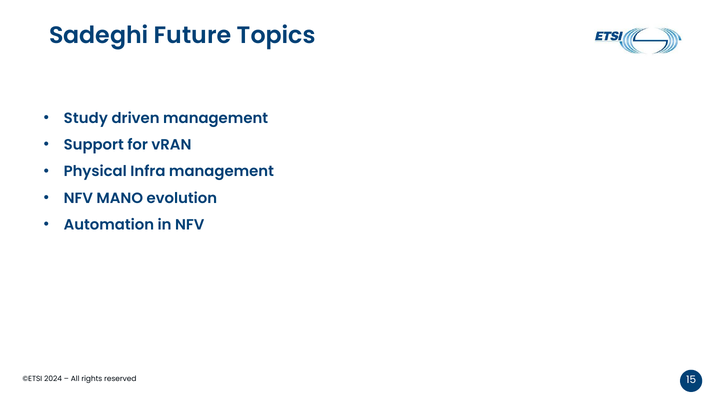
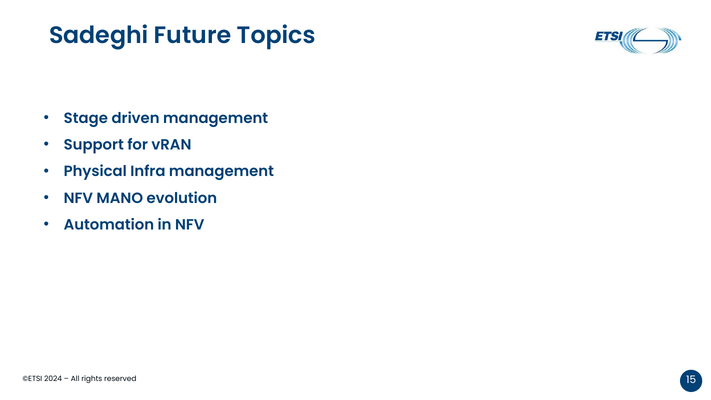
Study: Study -> Stage (86, 118)
